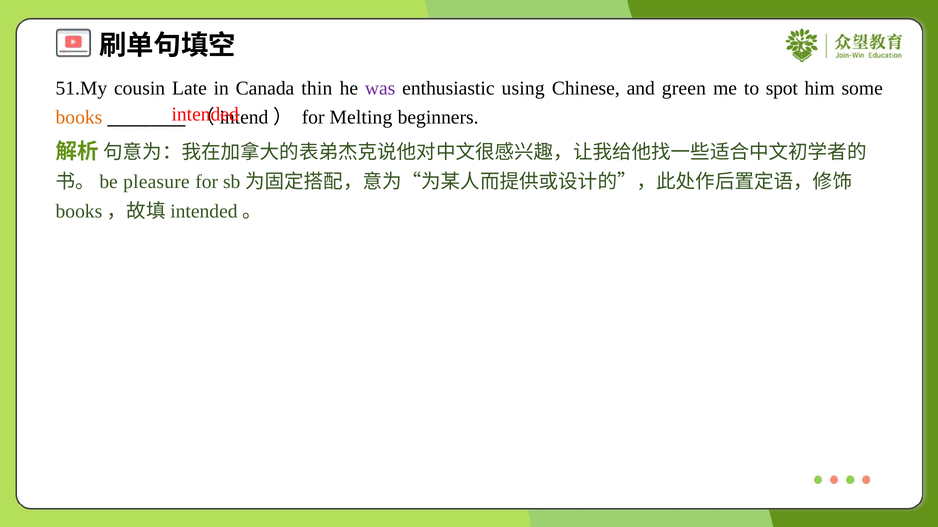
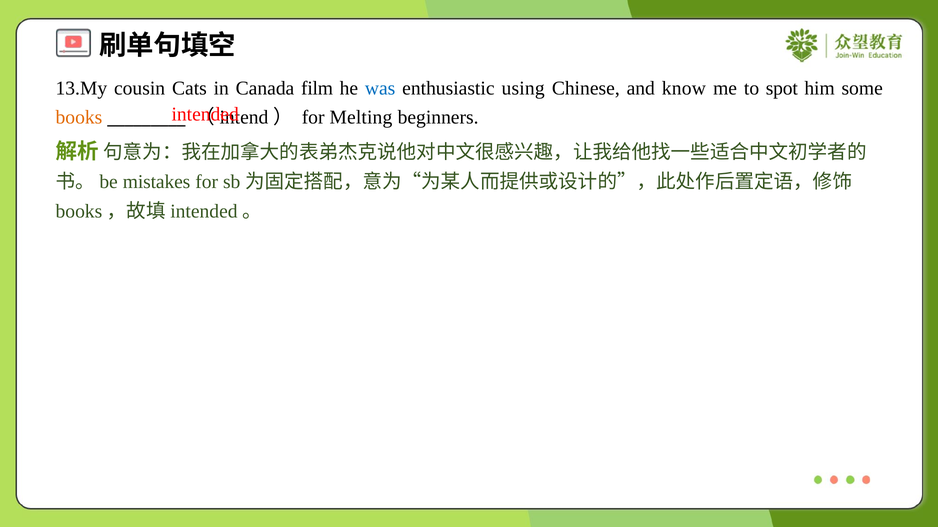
51.My: 51.My -> 13.My (81, 88)
Late: Late -> Cats (189, 88)
thin: thin -> film (317, 88)
was colour: purple -> blue (380, 88)
green: green -> know (684, 88)
pleasure: pleasure -> mistakes (157, 182)
